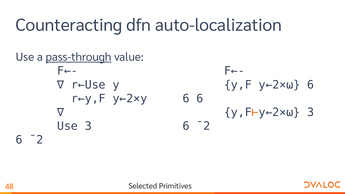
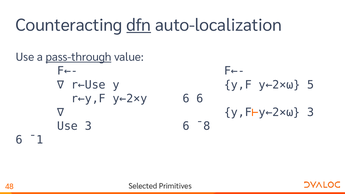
dfn underline: none -> present (139, 25)
y←2×⍵ 6: 6 -> 5 (311, 85)
¯2: ¯2 -> ¯8 (203, 126)
¯2: ¯2 -> ¯1 (36, 140)
